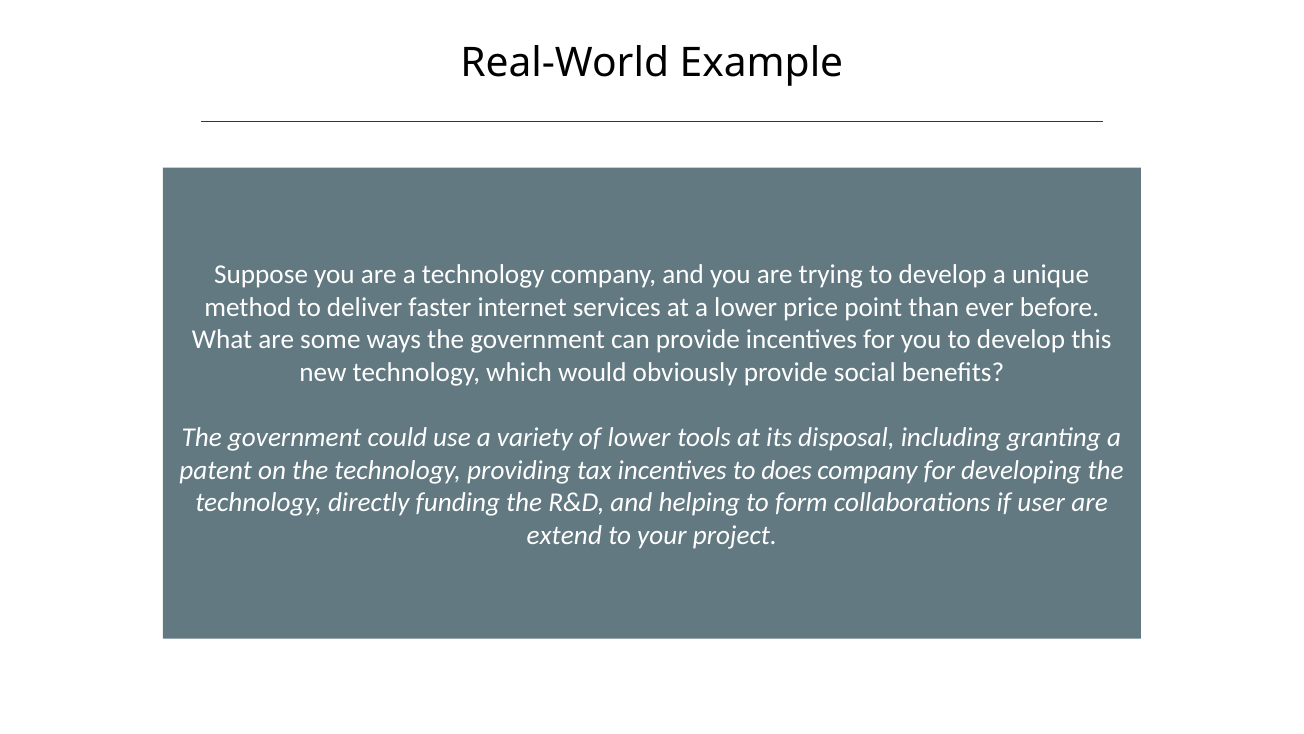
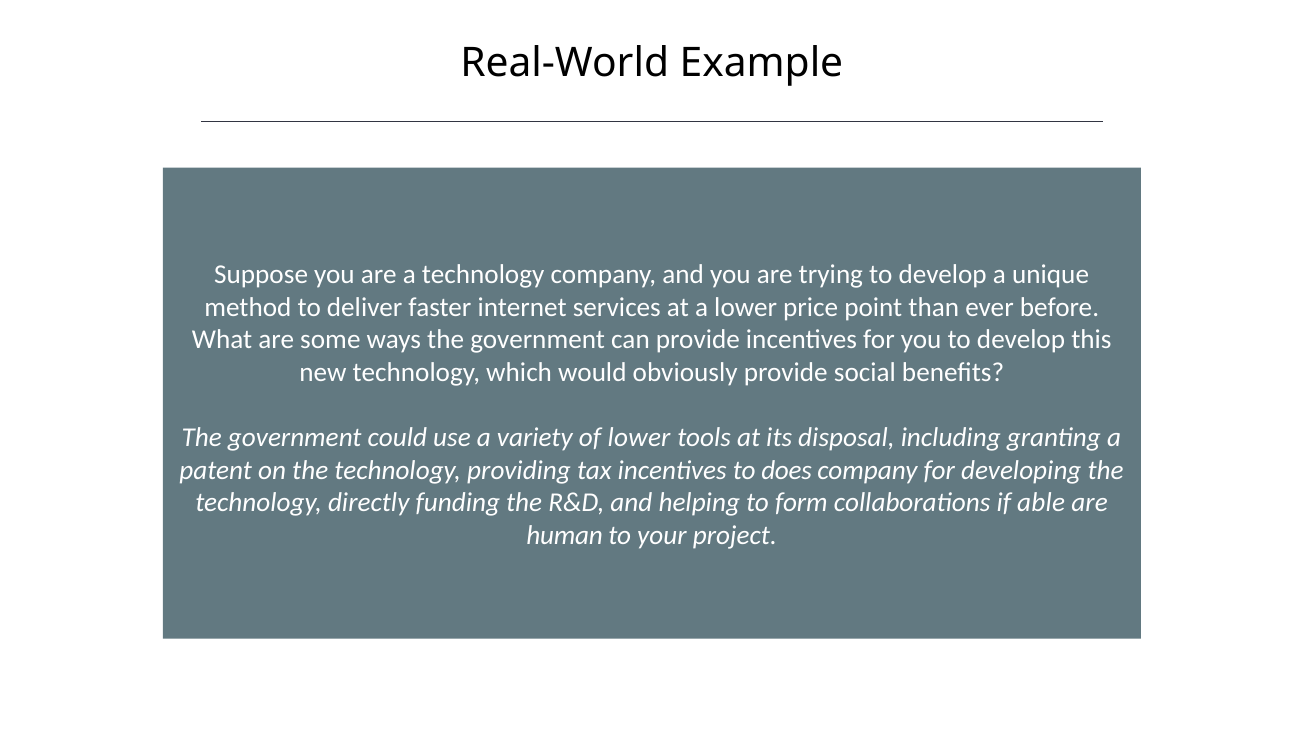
user: user -> able (1041, 503)
extend: extend -> human (565, 535)
